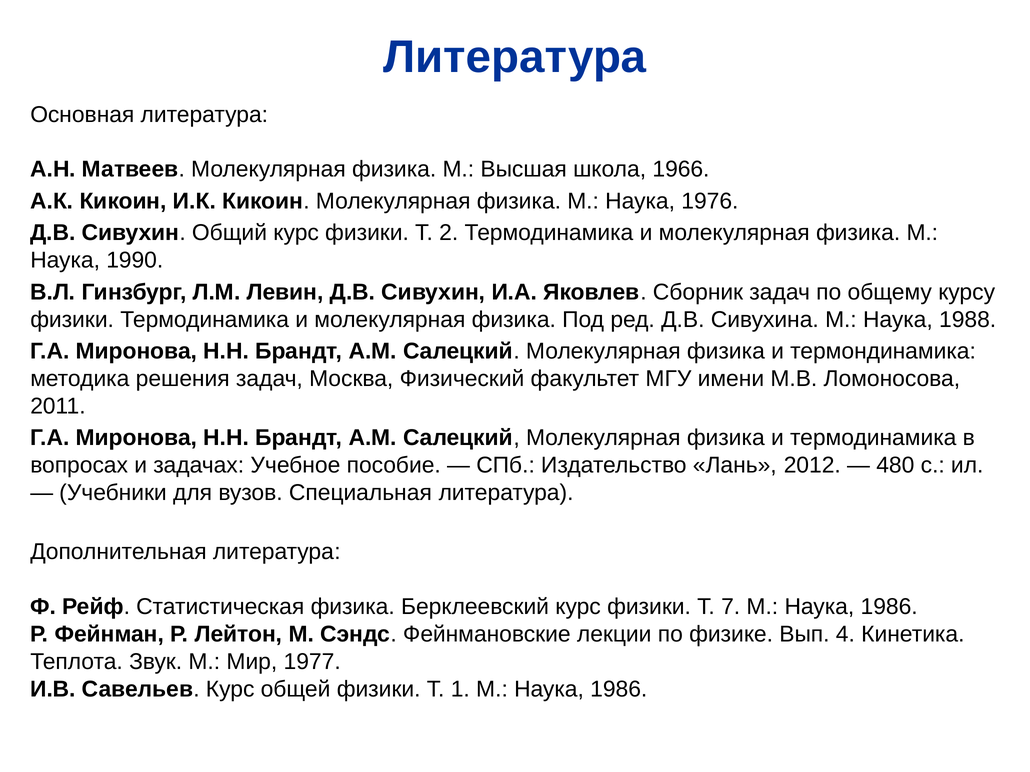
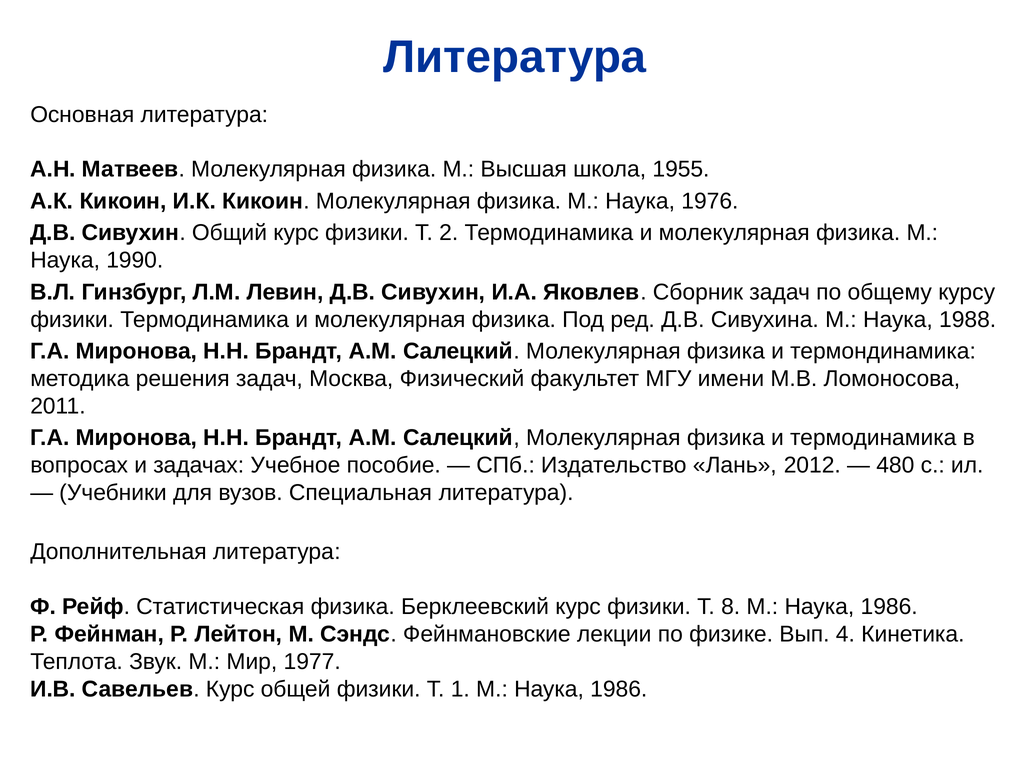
1966: 1966 -> 1955 (681, 170)
7: 7 -> 8 (731, 607)
